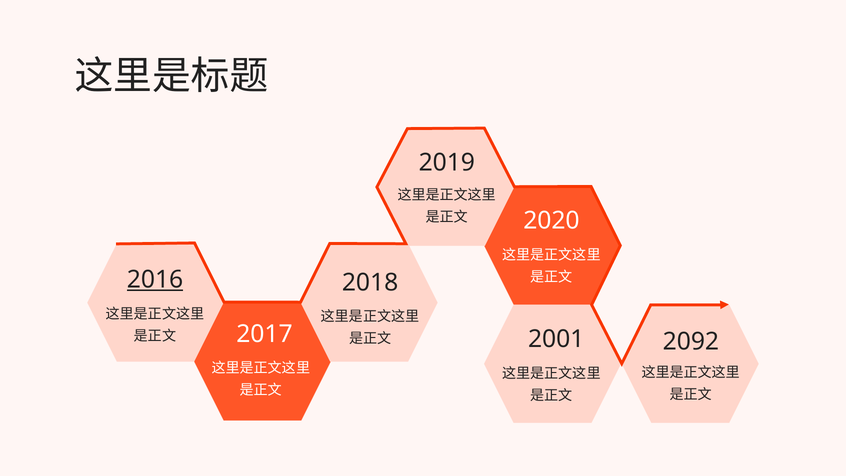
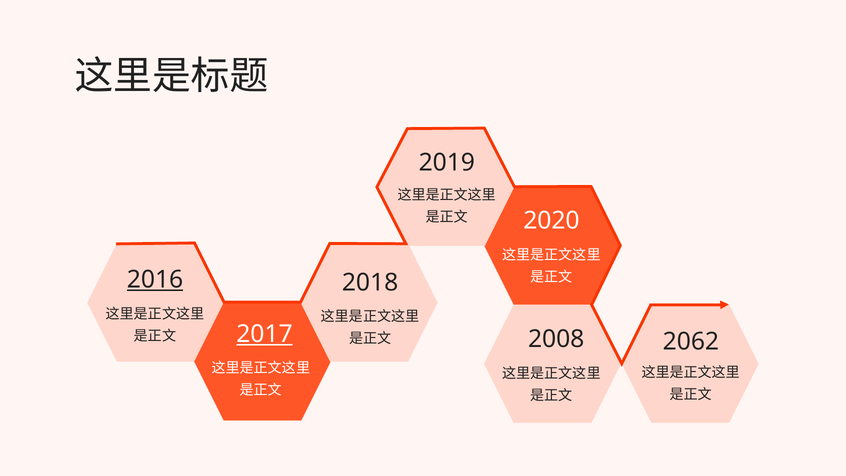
2017 underline: none -> present (264, 334)
2001: 2001 -> 2008 (556, 339)
2092: 2092 -> 2062 (691, 342)
